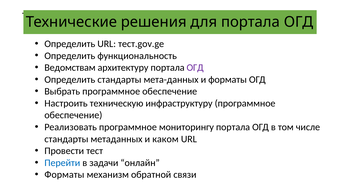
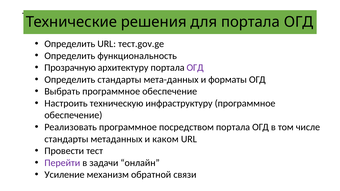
Ведомствам: Ведомствам -> Прозрачную (70, 68)
мониторингу: мониторингу -> посредством (186, 127)
Перейти colour: blue -> purple (62, 163)
Форматы: Форматы -> Усиление (64, 175)
